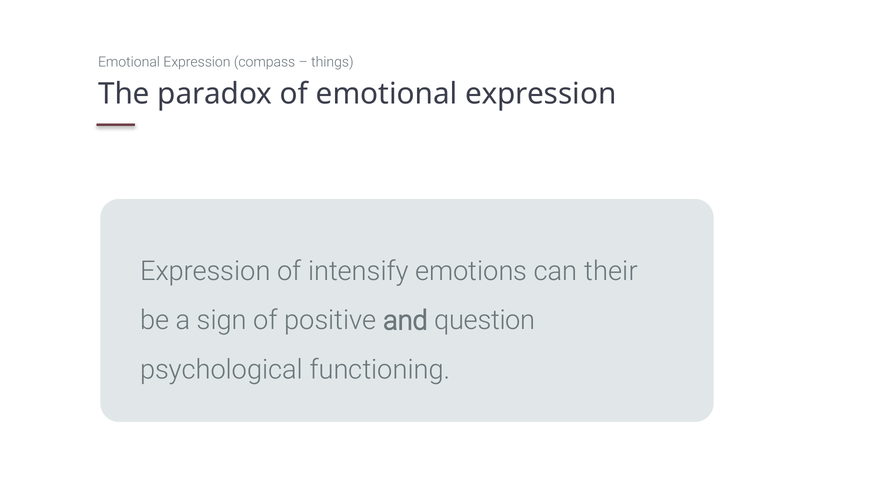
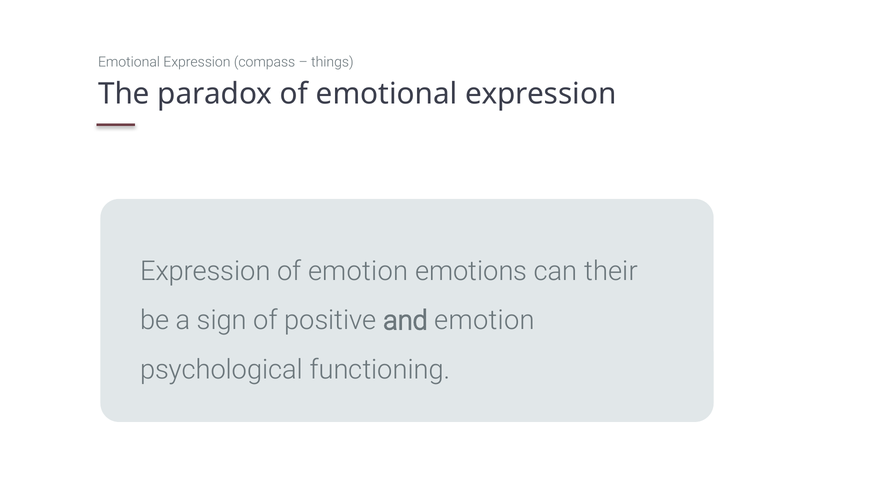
of intensify: intensify -> emotion (358, 271)
and question: question -> emotion (484, 320)
